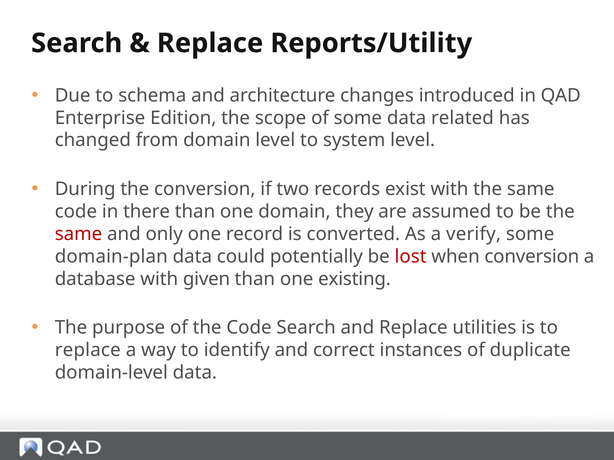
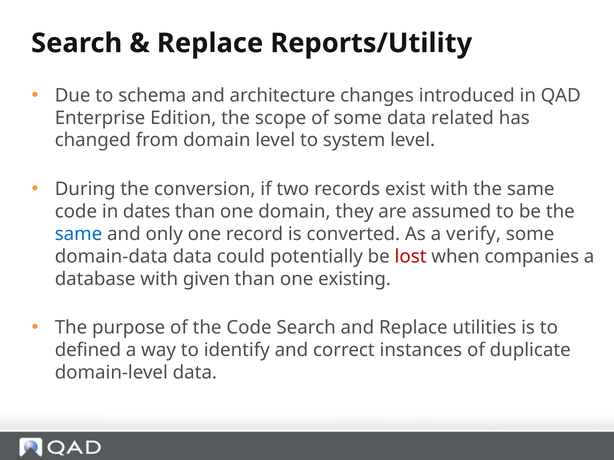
there: there -> dates (147, 212)
same colour: red -> blue (79, 234)
domain-plan: domain-plan -> domain-data (111, 257)
when conversion: conversion -> companies (532, 257)
replace: replace -> defined (88, 351)
